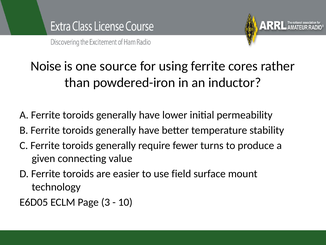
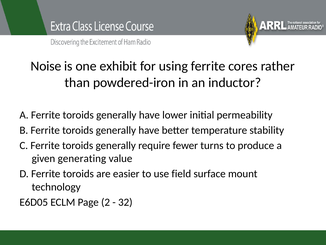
source: source -> exhibit (118, 66)
connecting: connecting -> generating (82, 158)
3: 3 -> 2 (106, 202)
10: 10 -> 32 (125, 202)
